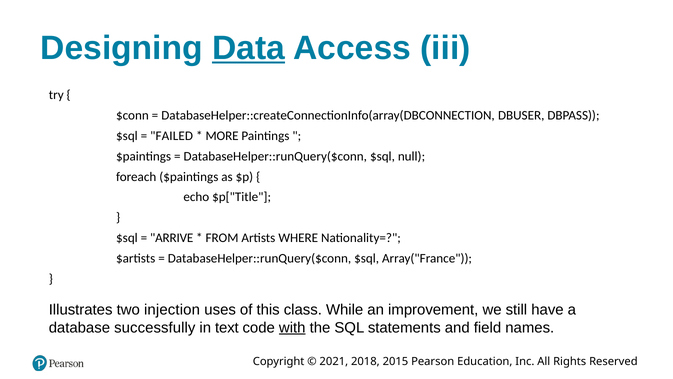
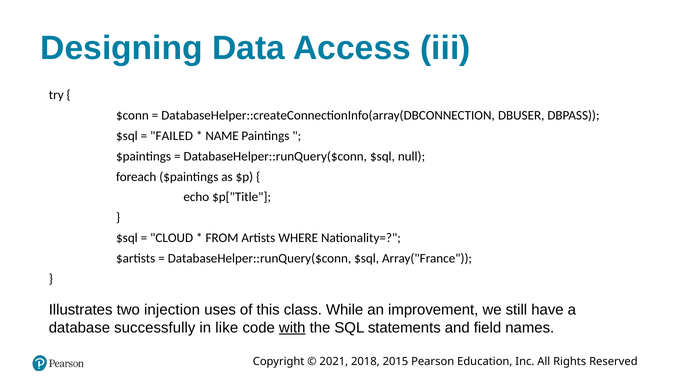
Data underline: present -> none (249, 48)
MORE: MORE -> NAME (222, 136)
ARRIVE: ARRIVE -> CLOUD (172, 238)
text: text -> like (227, 327)
